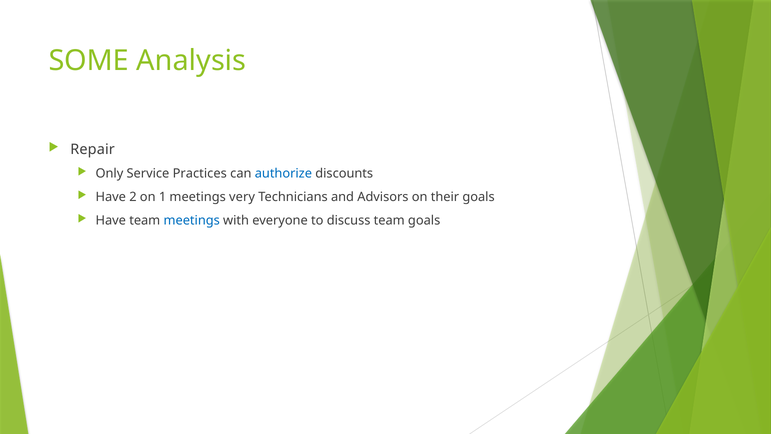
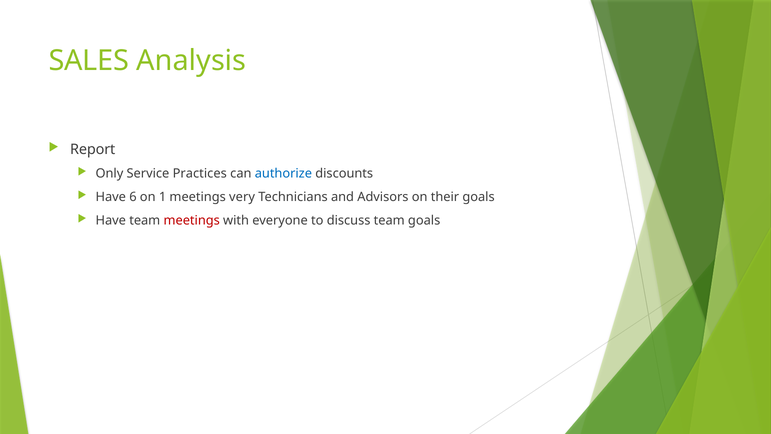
SOME: SOME -> SALES (89, 61)
Repair: Repair -> Report (93, 149)
2: 2 -> 6 (133, 197)
meetings colour: blue -> red (192, 220)
